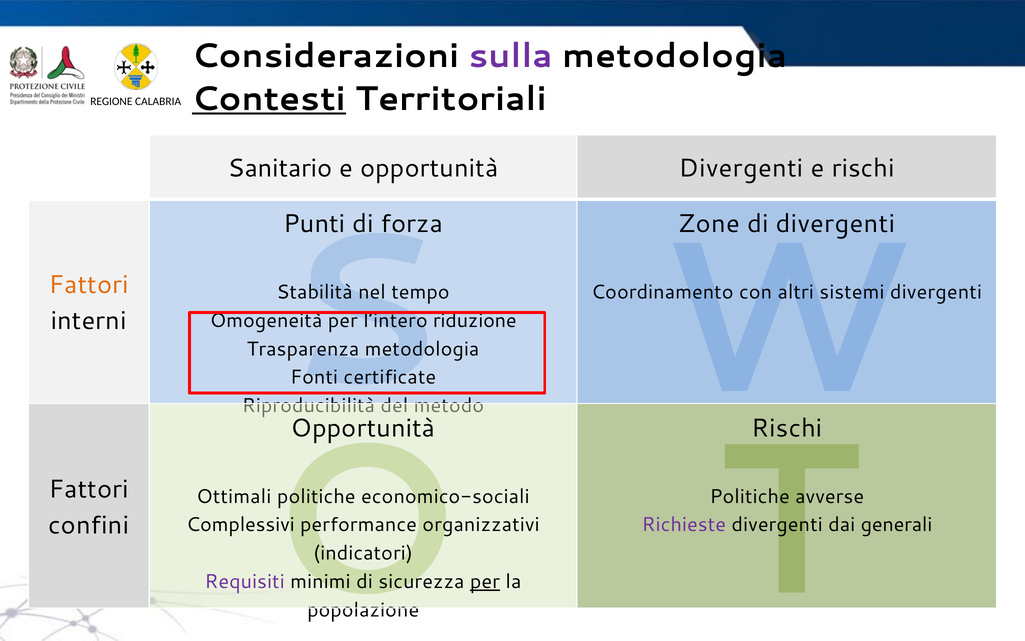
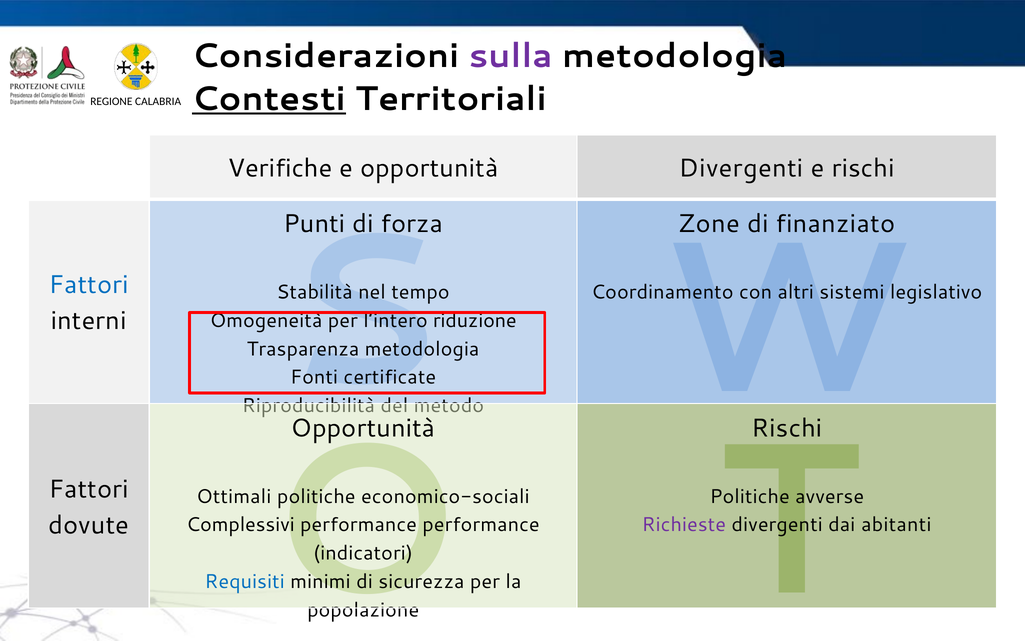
Sanitario: Sanitario -> Verifiche (280, 168)
di divergenti: divergenti -> finanziato (836, 224)
Fattori colour: orange -> blue (89, 285)
divergenti: divergenti -> legislativo (936, 292)
confini: confini -> dovute (89, 525)
organizzativi: organizzativi -> performance (481, 525)
generali: generali -> abitanti (896, 525)
Requisiti colour: purple -> blue (245, 581)
per underline: present -> none (485, 581)
